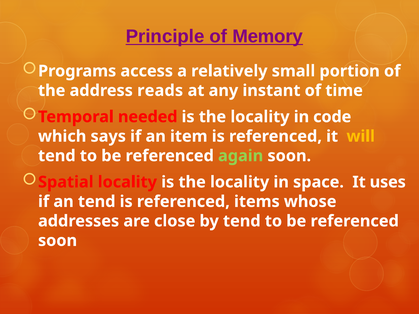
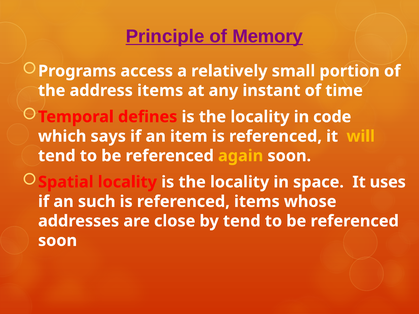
address reads: reads -> items (160, 91)
needed: needed -> defines (148, 117)
again colour: light green -> yellow (241, 156)
an tend: tend -> such (97, 202)
